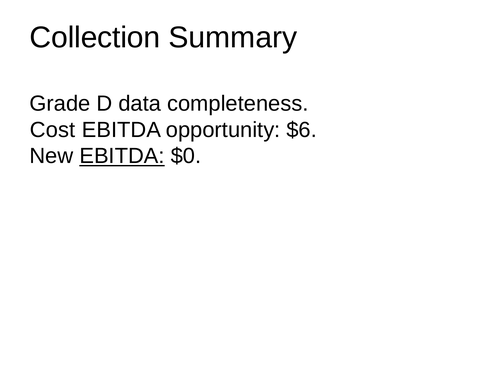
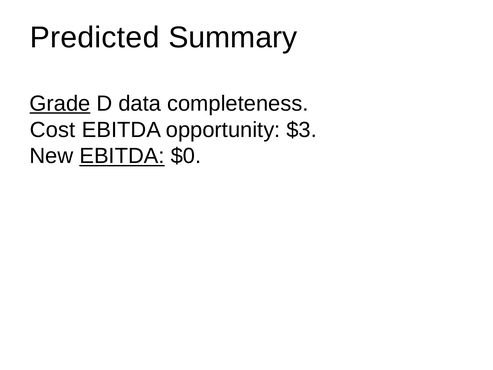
Collection: Collection -> Predicted (95, 37)
Grade underline: none -> present (60, 103)
$6: $6 -> $3 (302, 130)
